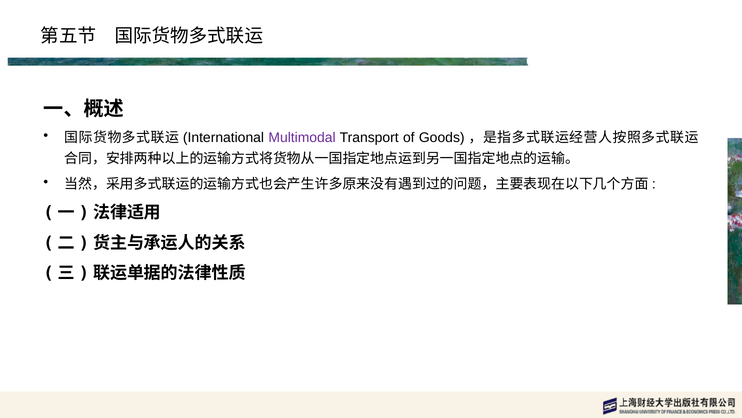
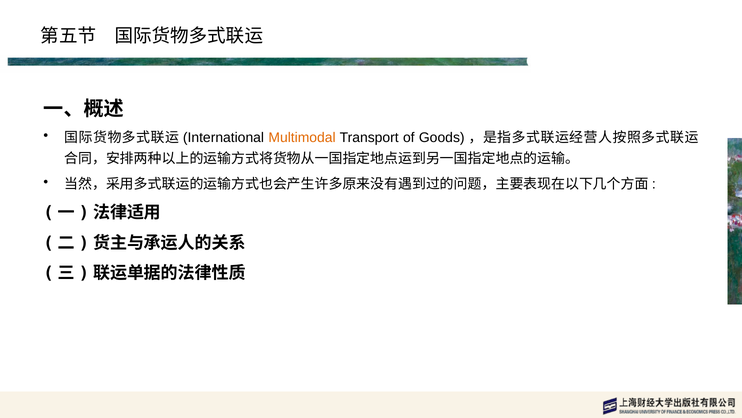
Multimodal colour: purple -> orange (302, 138)
